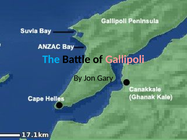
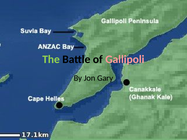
The colour: light blue -> light green (51, 59)
